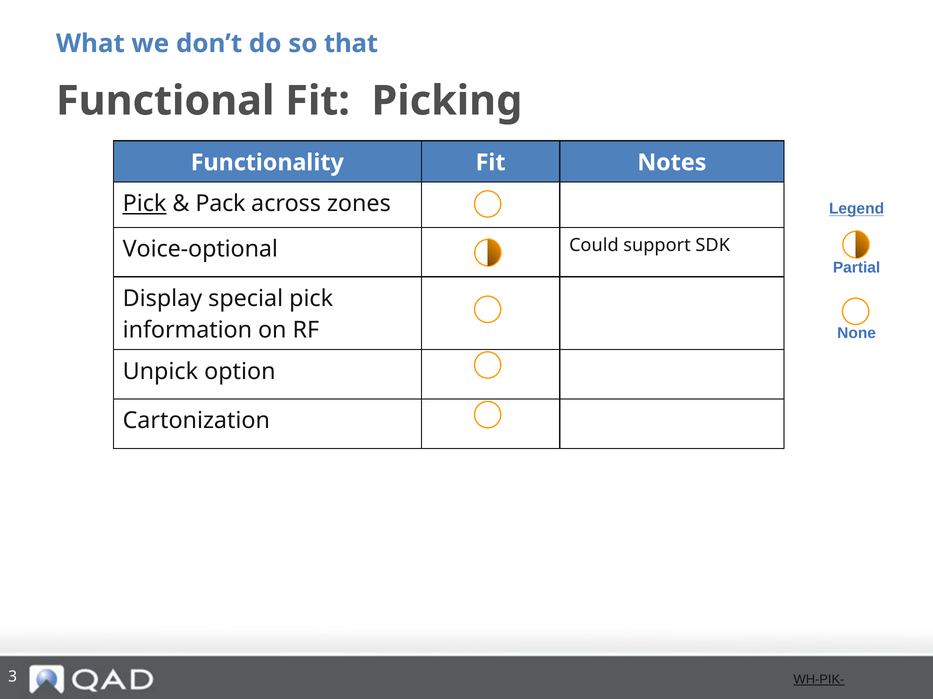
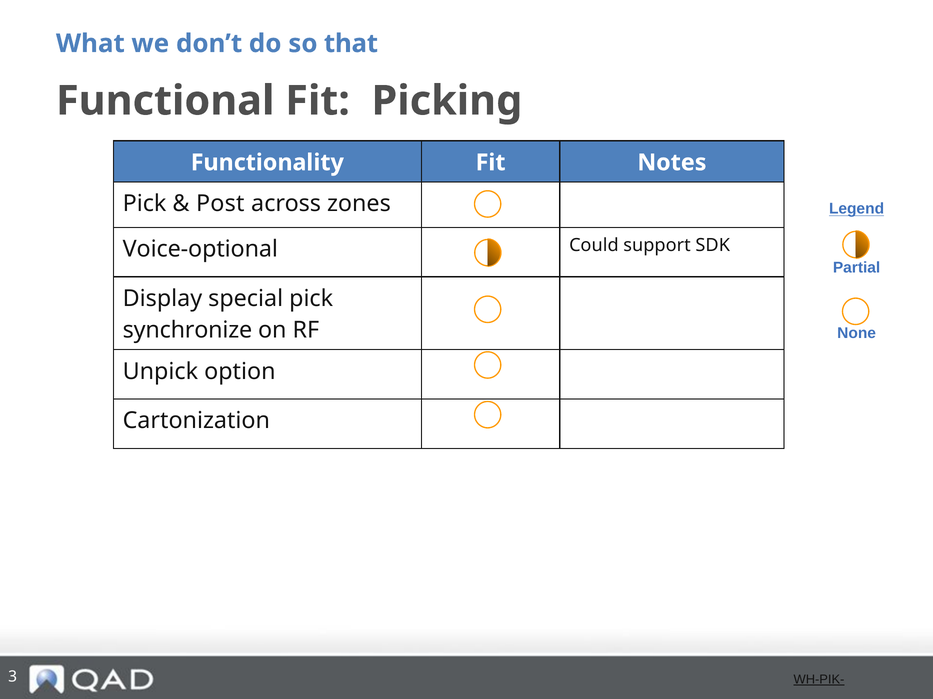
Pick underline: present -> none (145, 204)
Pack: Pack -> Post (220, 204)
information: information -> synchronize (187, 331)
